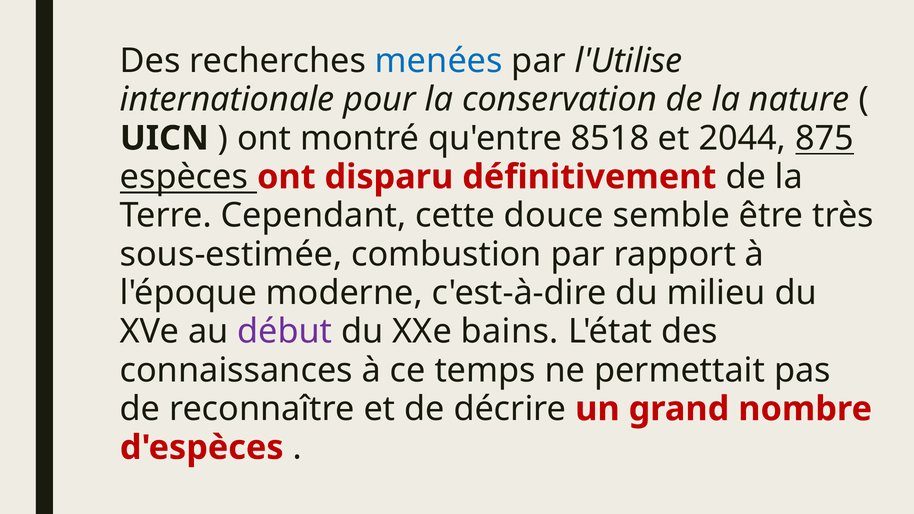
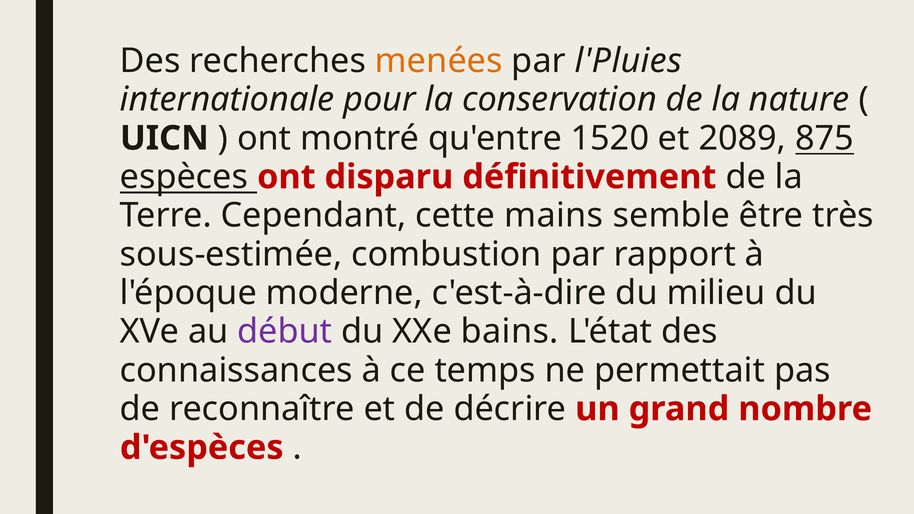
menées colour: blue -> orange (439, 61)
l'Utilise: l'Utilise -> l'Pluies (628, 61)
8518: 8518 -> 1520 (610, 138)
2044: 2044 -> 2089 (742, 138)
douce: douce -> mains (554, 216)
